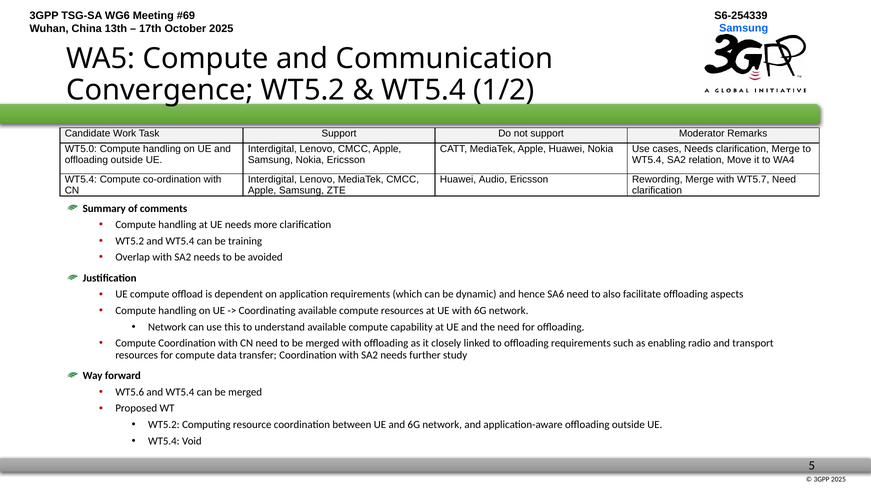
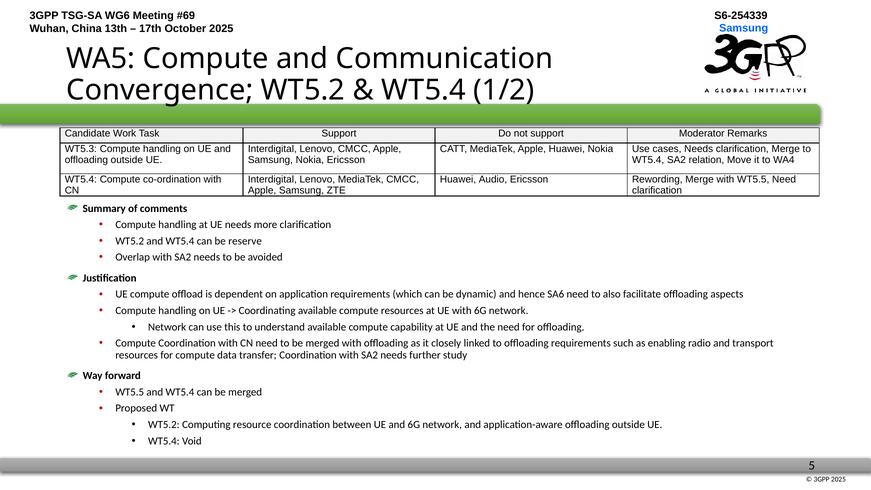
WT5.0: WT5.0 -> WT5.3 (81, 149)
with WT5.7: WT5.7 -> WT5.5 (753, 180)
training: training -> reserve (245, 241)
WT5.6: WT5.6 -> WT5.5 (130, 392)
